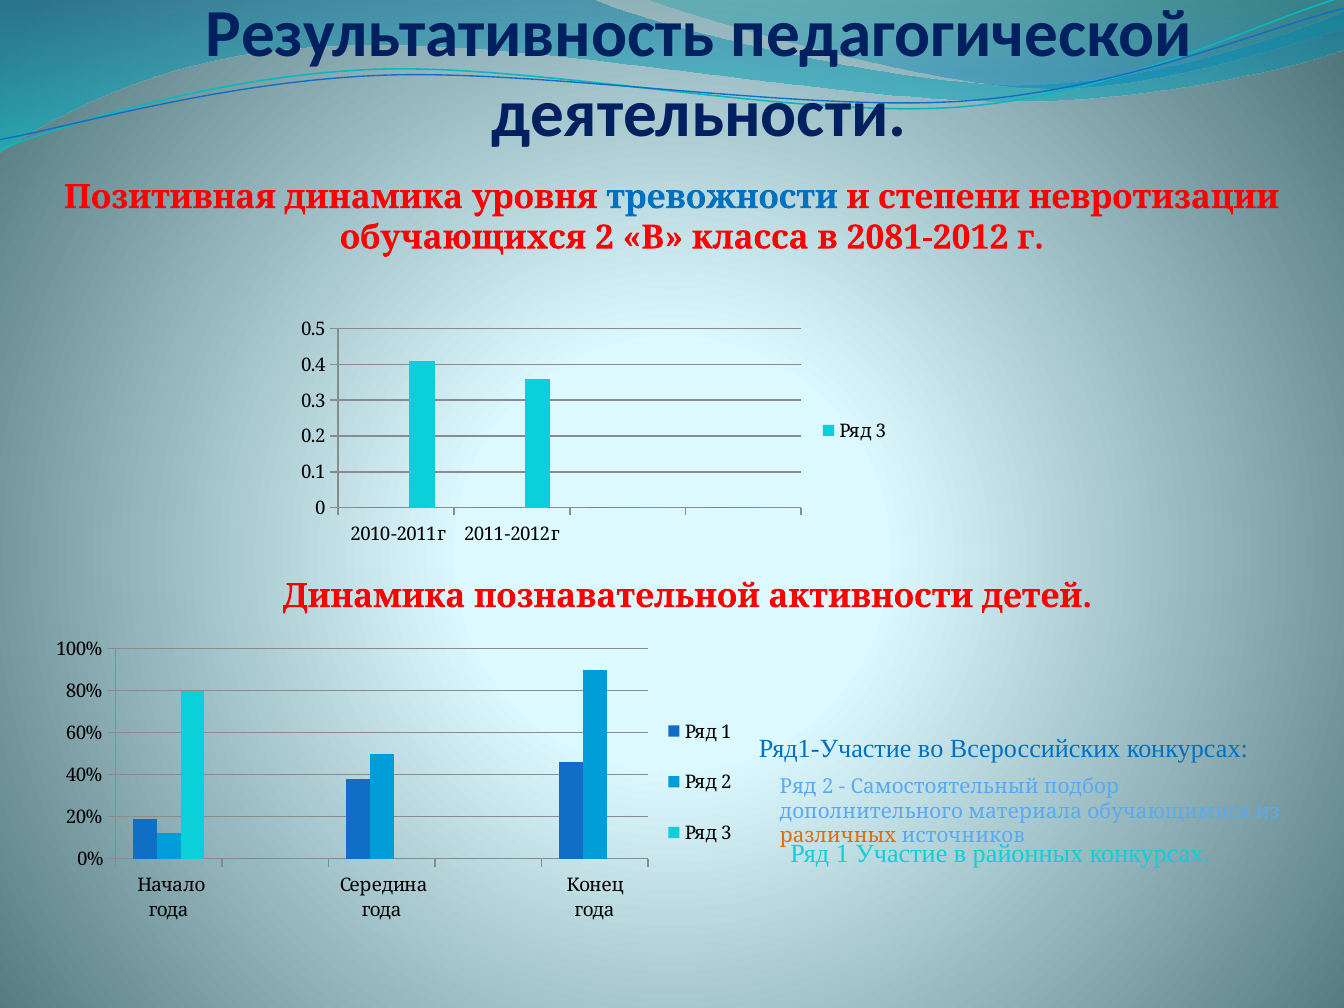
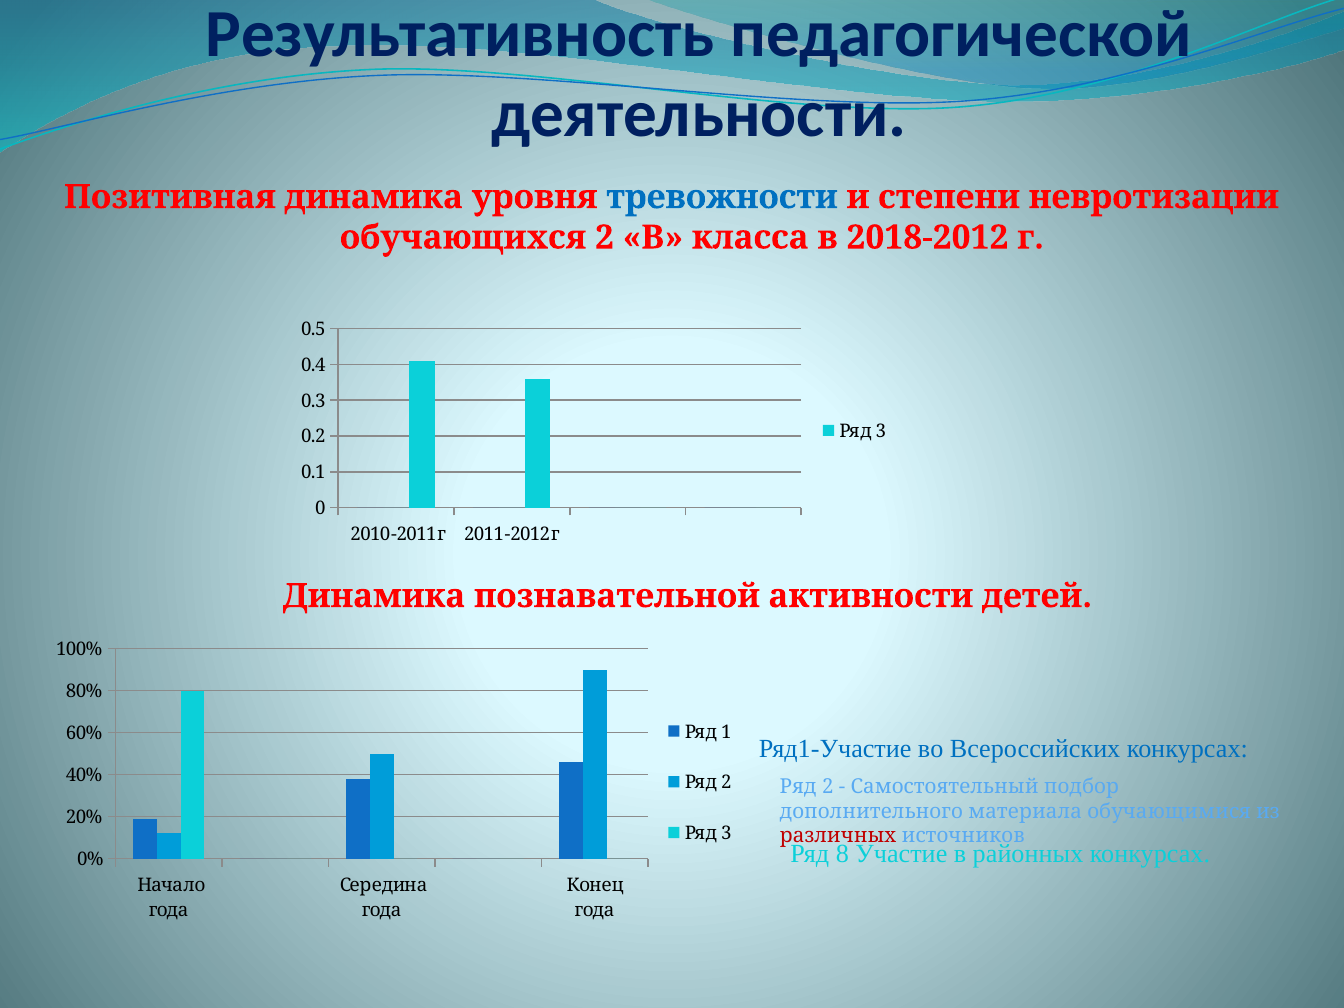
2081-2012: 2081-2012 -> 2018-2012 (927, 237)
различных colour: orange -> red (838, 836)
1: 1 -> 8 (842, 854)
